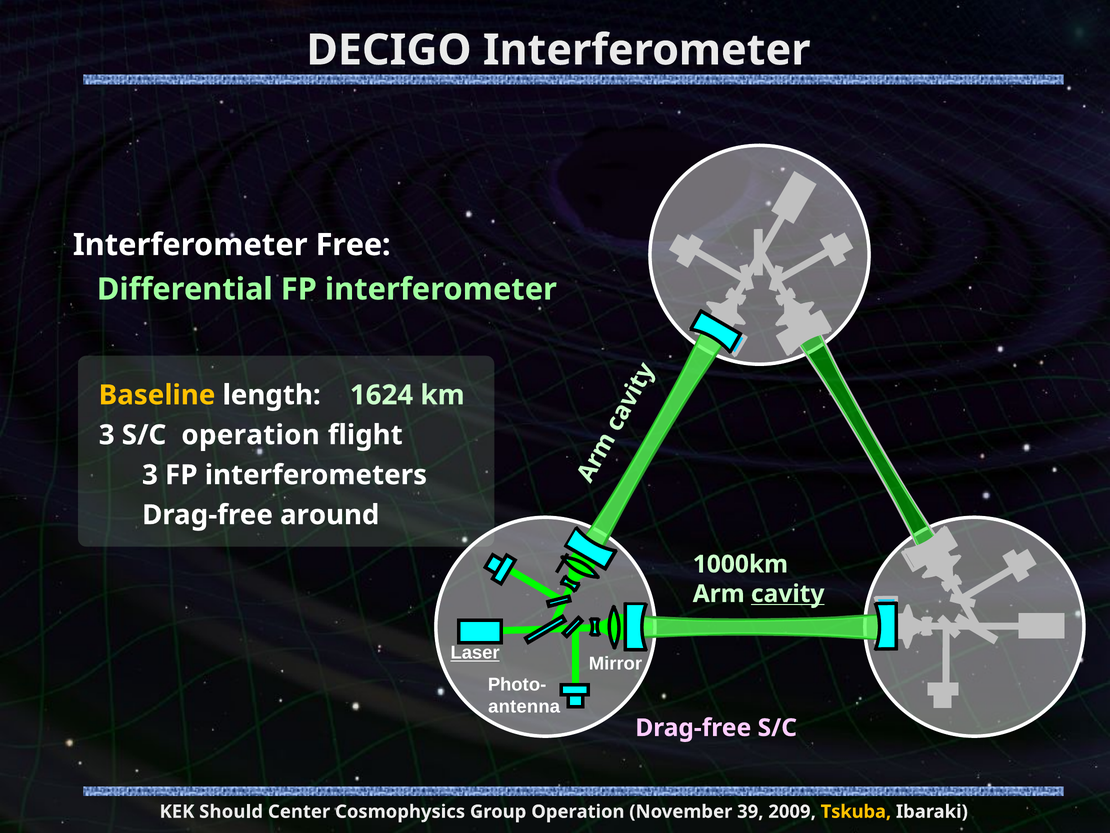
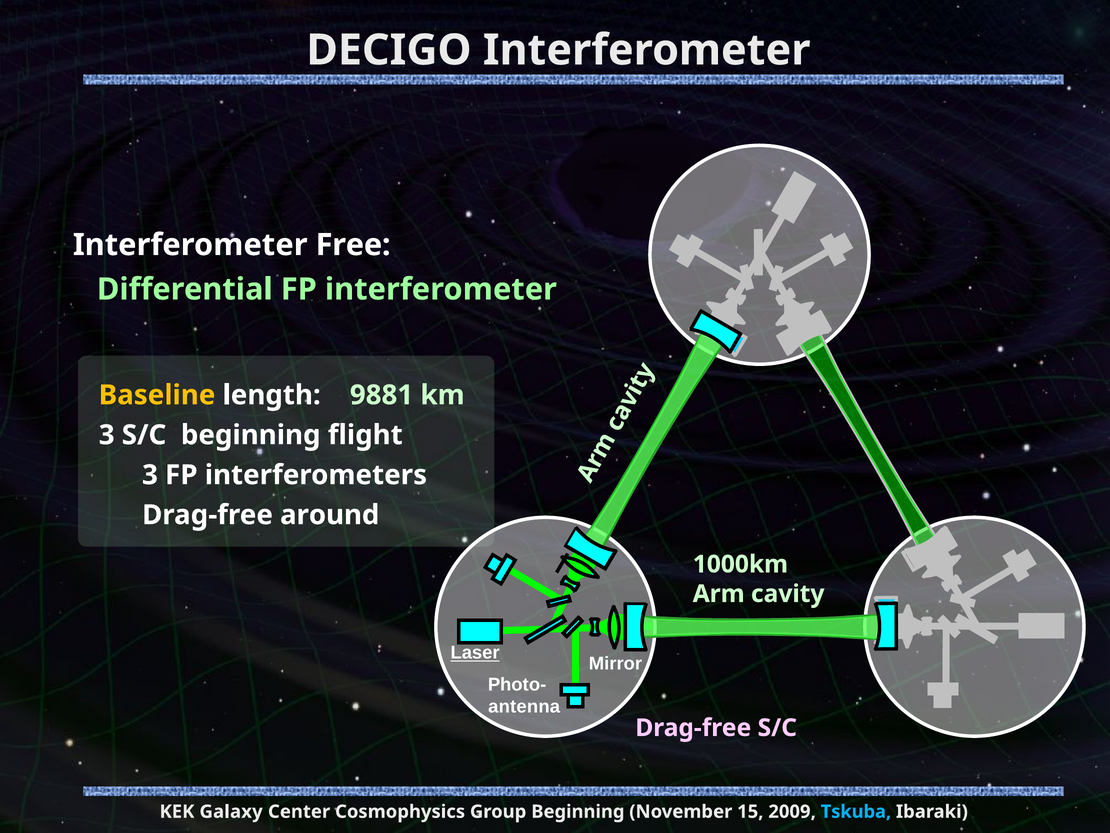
1624: 1624 -> 9881 (382, 395)
S/C operation: operation -> beginning (251, 435)
cavity underline: present -> none (788, 594)
Should: Should -> Galaxy (231, 811)
Group Operation: Operation -> Beginning (578, 811)
39: 39 -> 15 (750, 811)
Tskuba colour: yellow -> light blue (856, 811)
